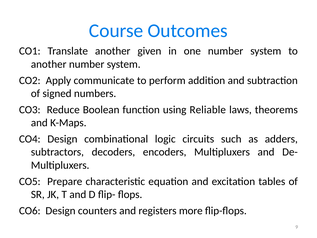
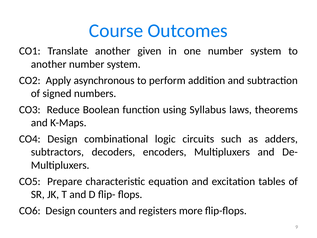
communicate: communicate -> asynchronous (104, 80)
Reliable: Reliable -> Syllabus (208, 110)
